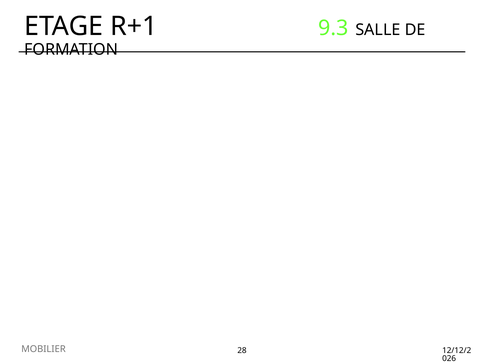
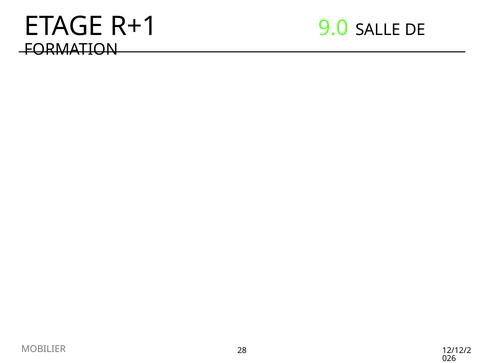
9.3: 9.3 -> 9.0 (333, 28)
